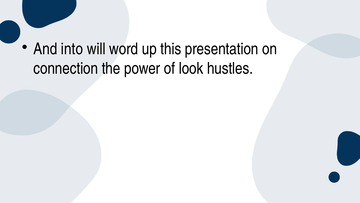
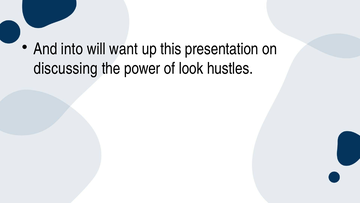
word: word -> want (124, 49)
connection: connection -> discussing (66, 68)
